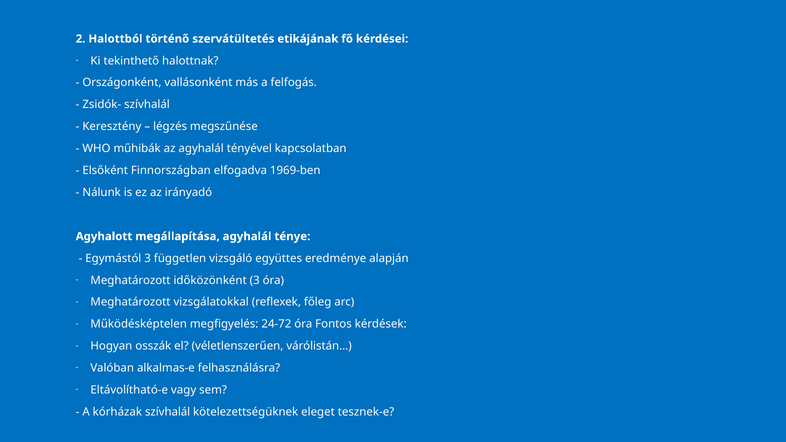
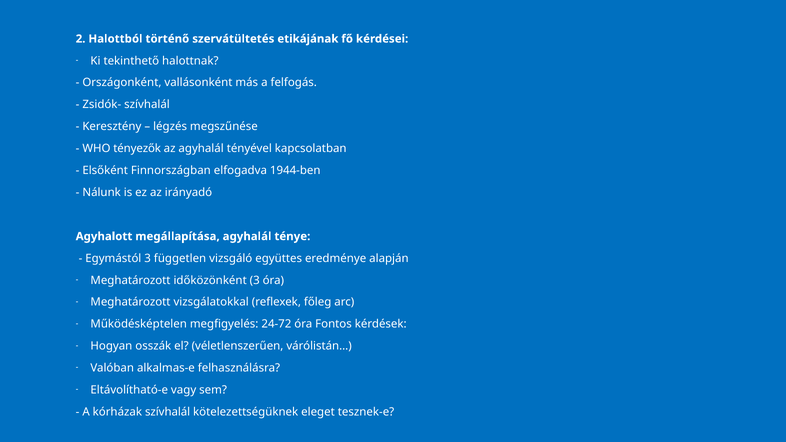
műhibák: műhibák -> tényezők (137, 149)
1969-ben: 1969-ben -> 1944-ben (295, 171)
